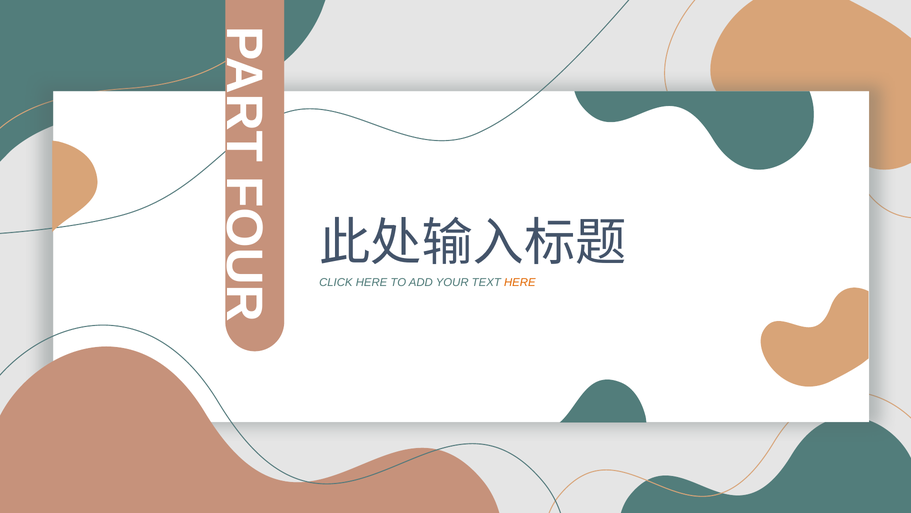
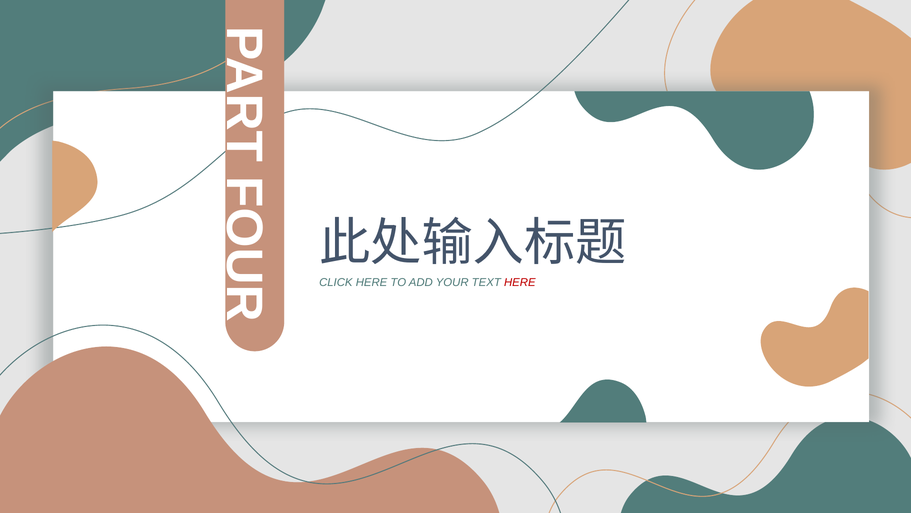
HERE colour: orange -> red (520, 282)
